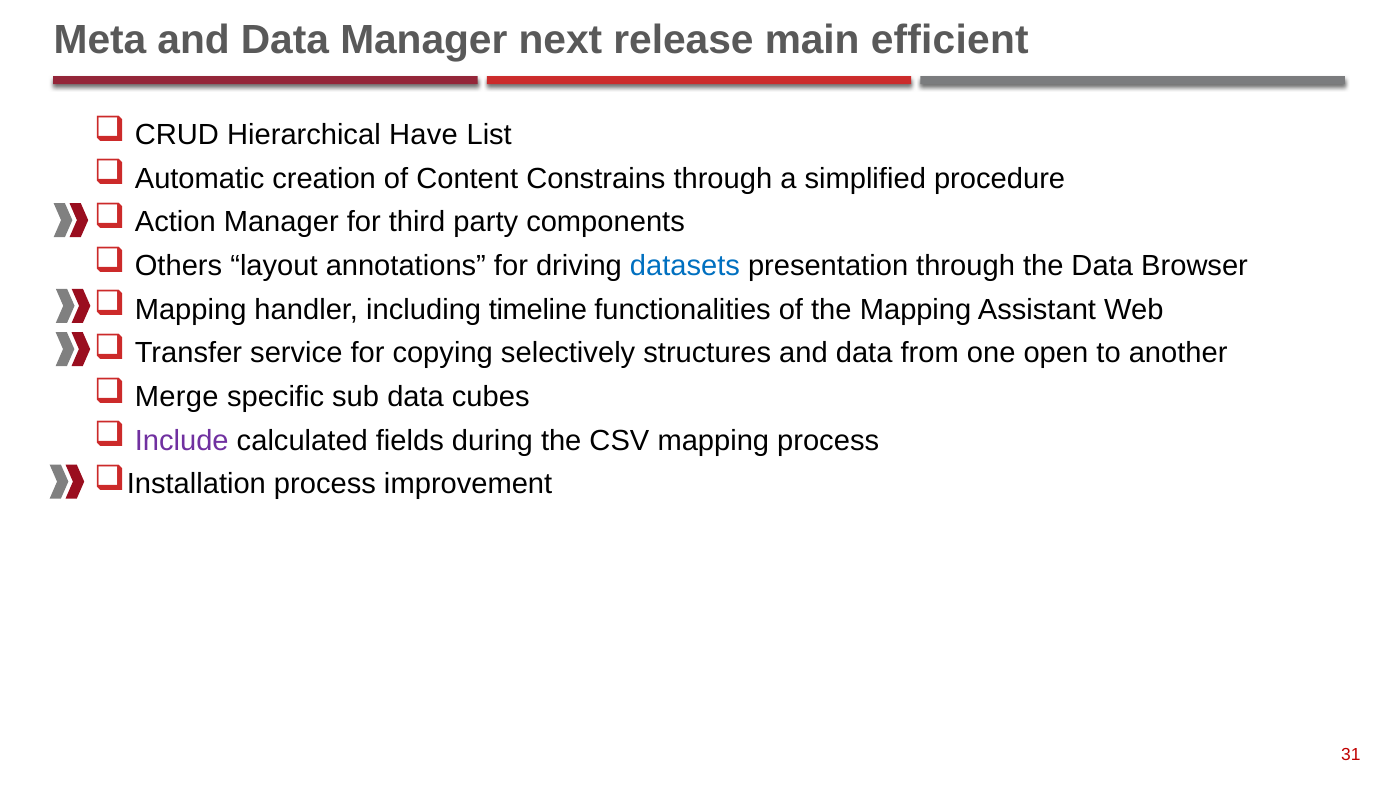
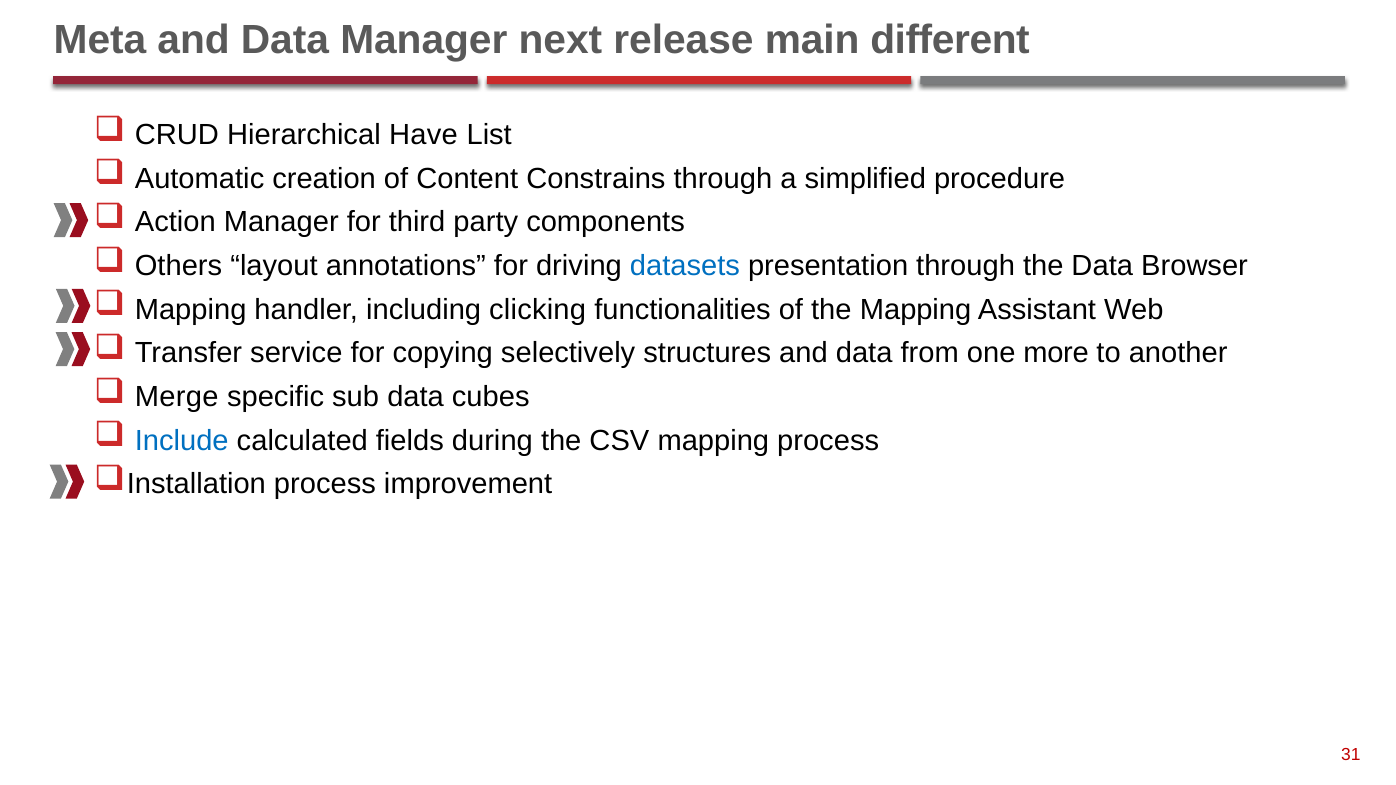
efficient: efficient -> different (950, 40)
timeline: timeline -> clicking (538, 310)
open: open -> more (1056, 353)
Include colour: purple -> blue (182, 441)
